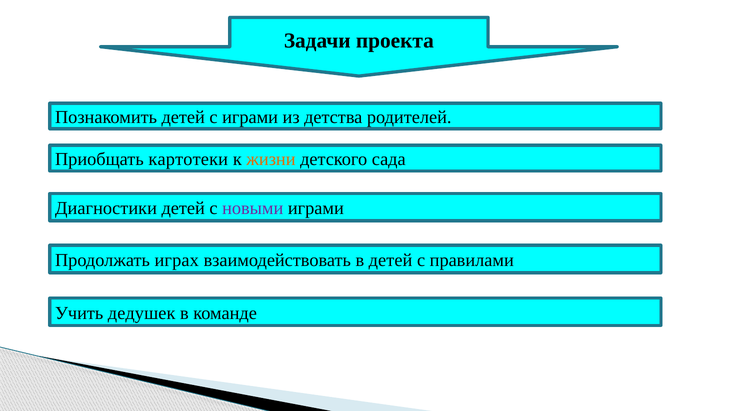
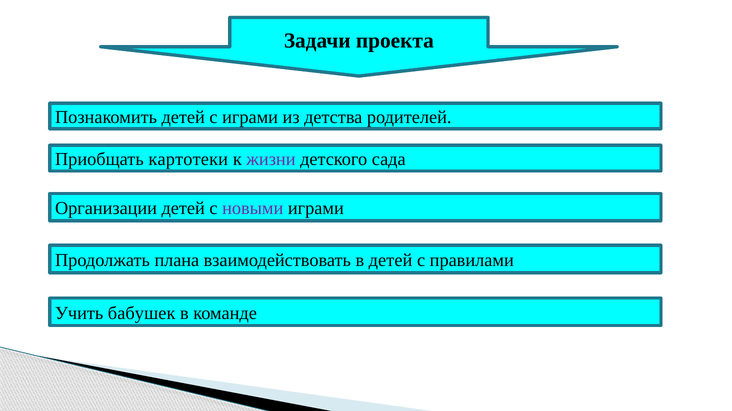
жизни colour: orange -> purple (271, 160)
Диагностики: Диагностики -> Организации (106, 209)
играх: играх -> плана (177, 261)
дедушек: дедушек -> бабушек (142, 314)
